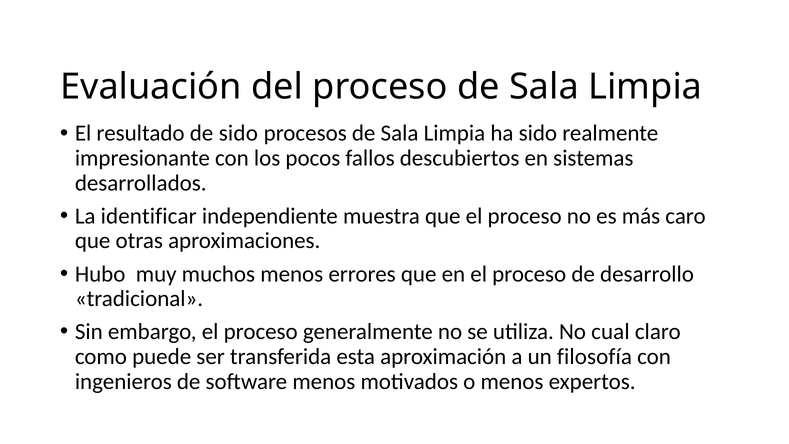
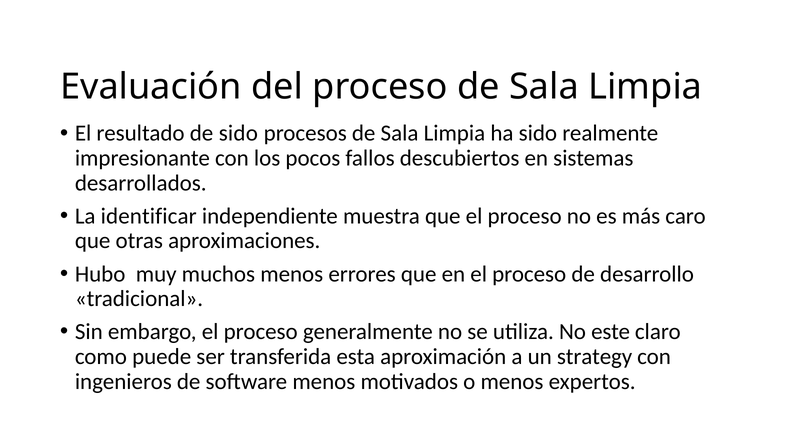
cual: cual -> este (611, 332)
filosofía: filosofía -> strategy (595, 356)
